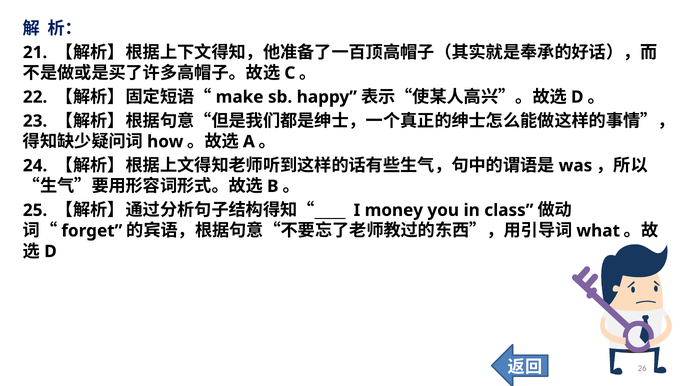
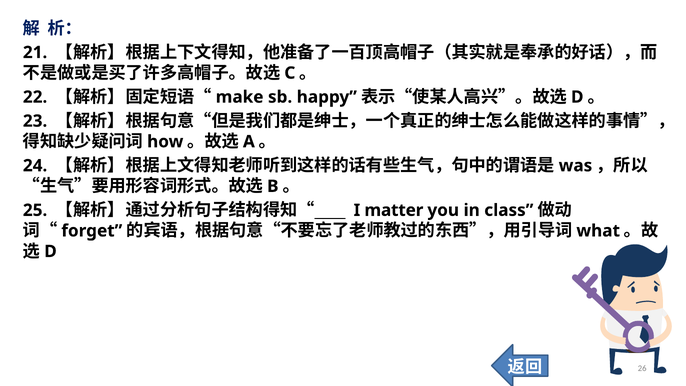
money: money -> matter (394, 210)
